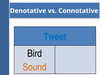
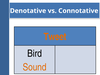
Tweet colour: blue -> orange (55, 37)
